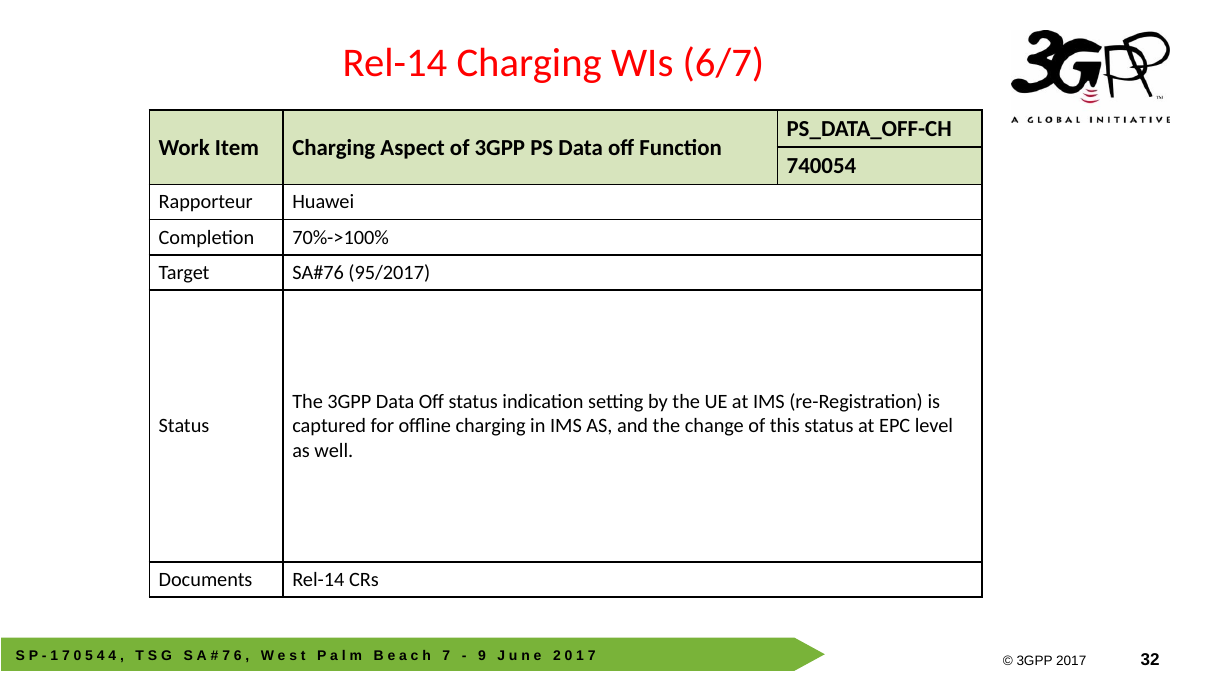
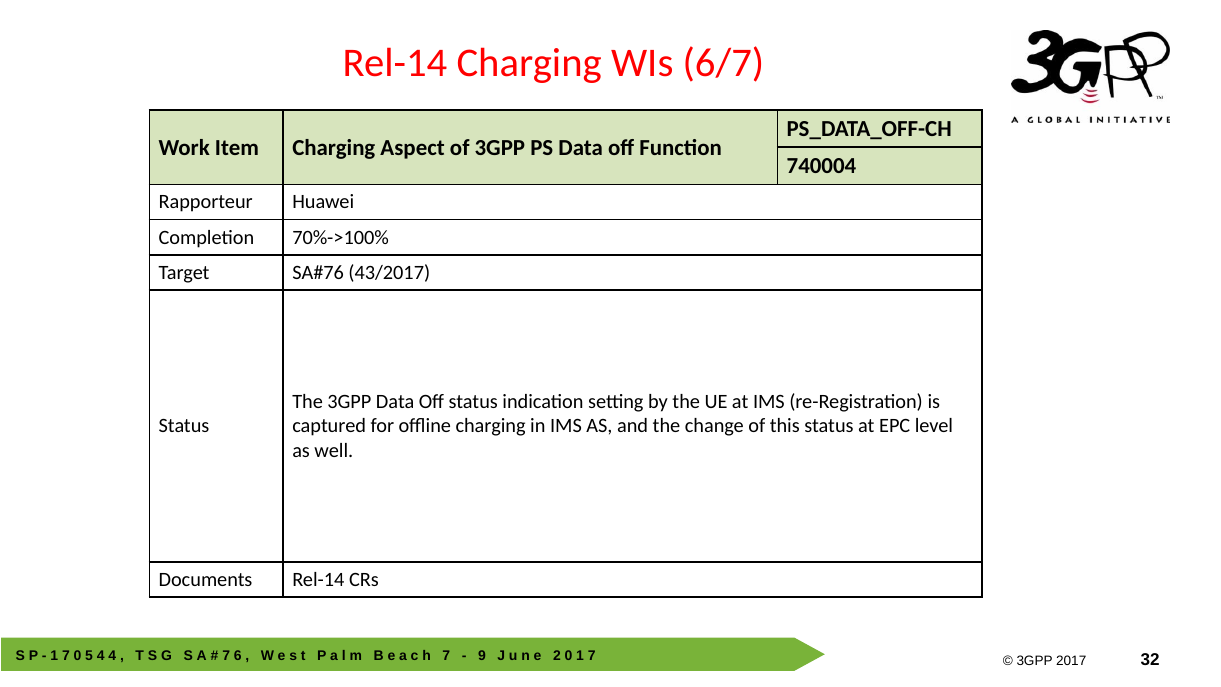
740054: 740054 -> 740004 (821, 166)
95/2017: 95/2017 -> 43/2017 (389, 272)
